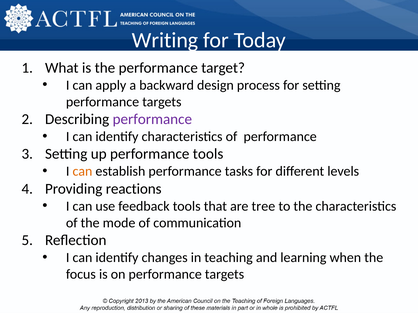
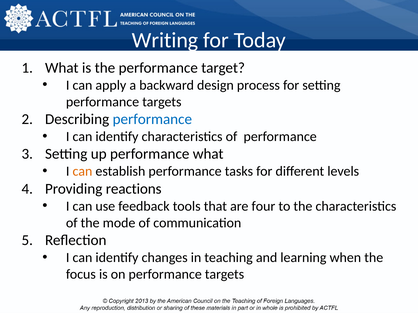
performance colour: purple -> blue (152, 119)
performance tools: tools -> what (208, 154)
tree: tree -> four (263, 206)
